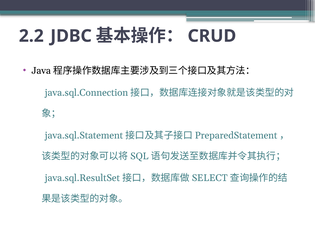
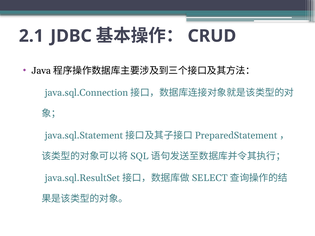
2.2: 2.2 -> 2.1 (31, 36)
